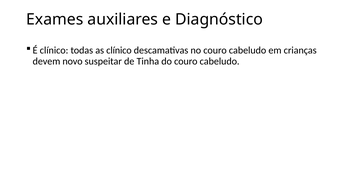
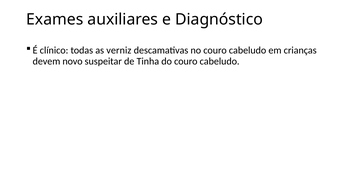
as clínico: clínico -> verniz (119, 50)
